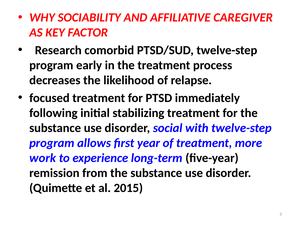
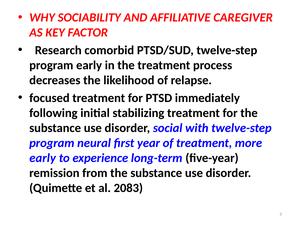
allows: allows -> neural (94, 143)
work: work -> early (43, 158)
2015: 2015 -> 2083 (128, 188)
